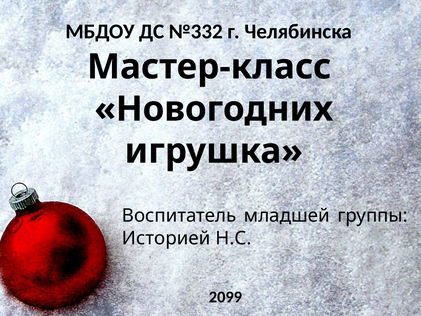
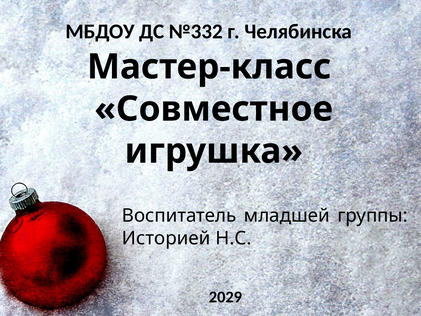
Новогодних: Новогодних -> Совместное (214, 109)
2099: 2099 -> 2029 (225, 297)
